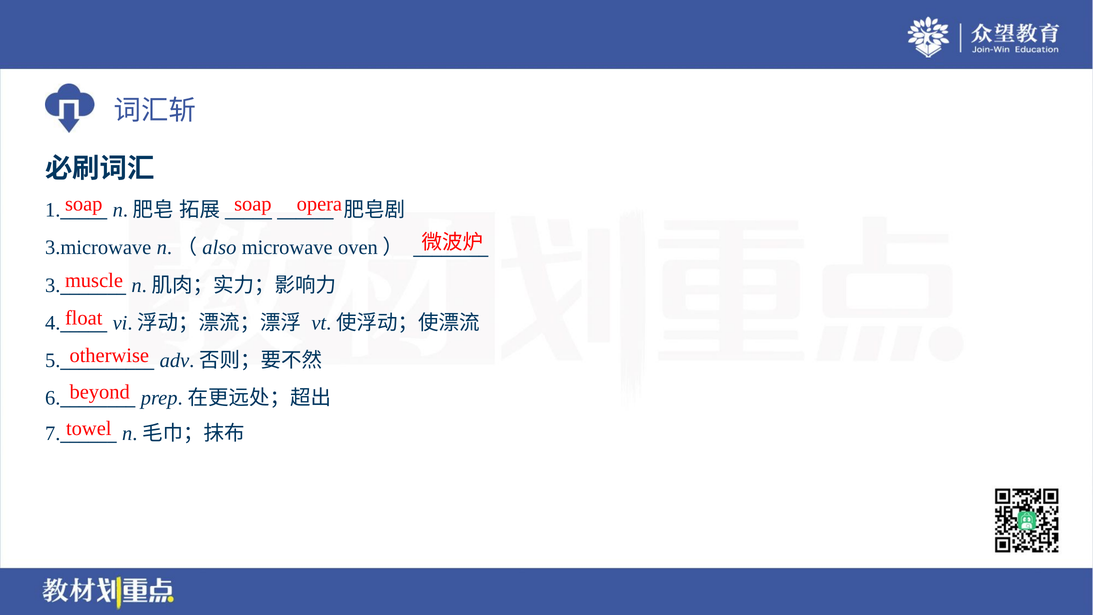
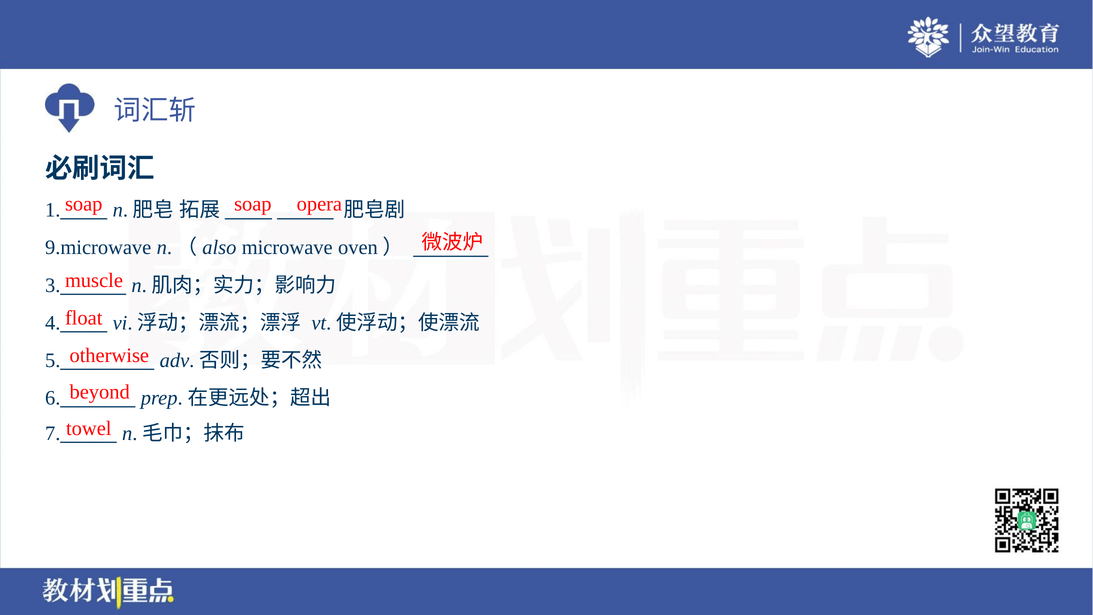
3.microwave: 3.microwave -> 9.microwave (98, 248)
